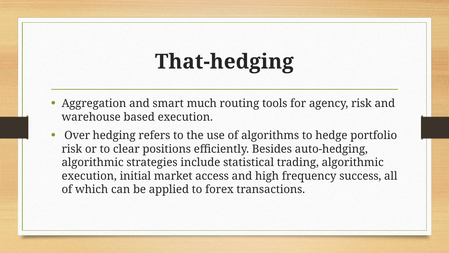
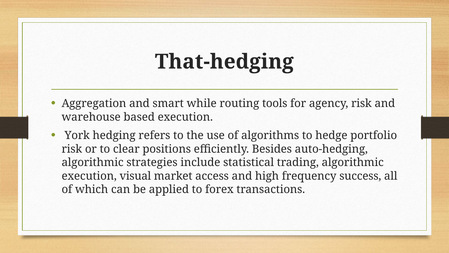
much: much -> while (202, 103)
Over: Over -> York (77, 135)
initial: initial -> visual (135, 176)
